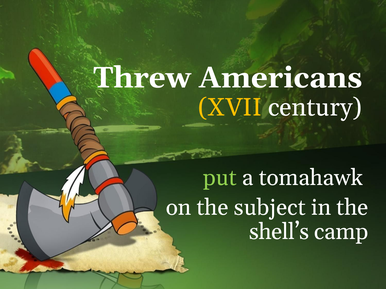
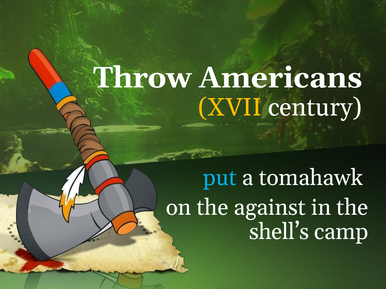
Threw: Threw -> Throw (142, 78)
put colour: light green -> light blue (220, 178)
subject: subject -> against (270, 208)
